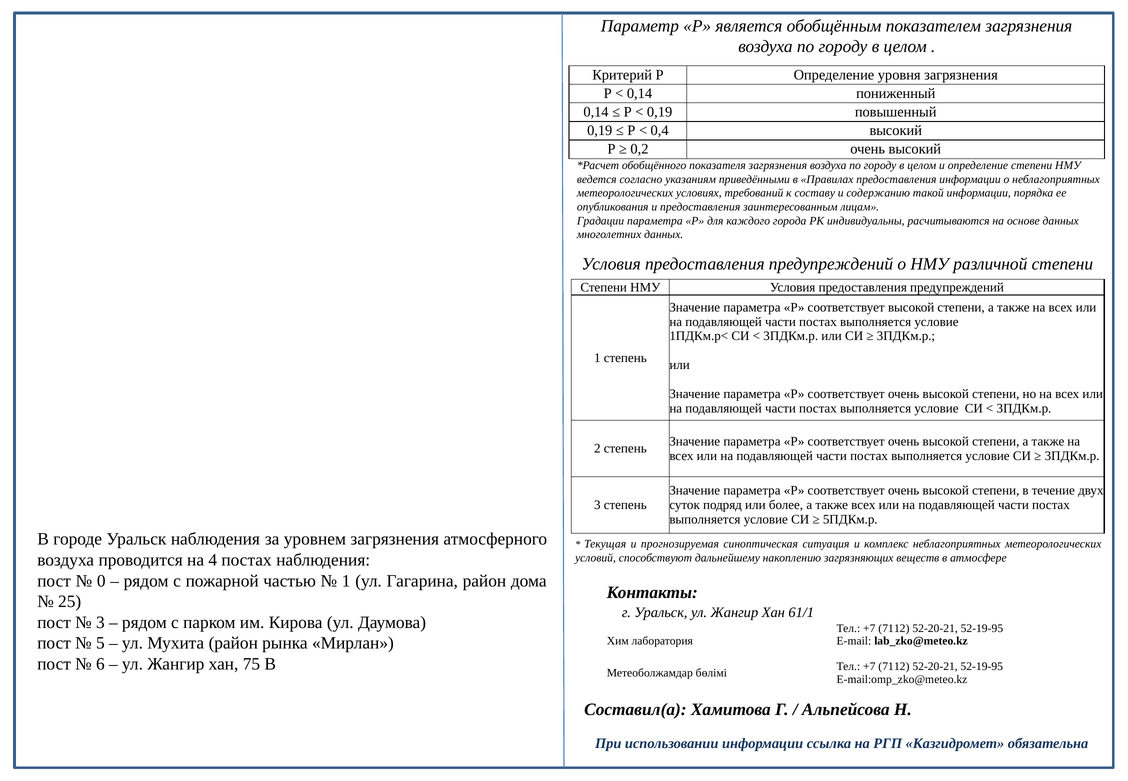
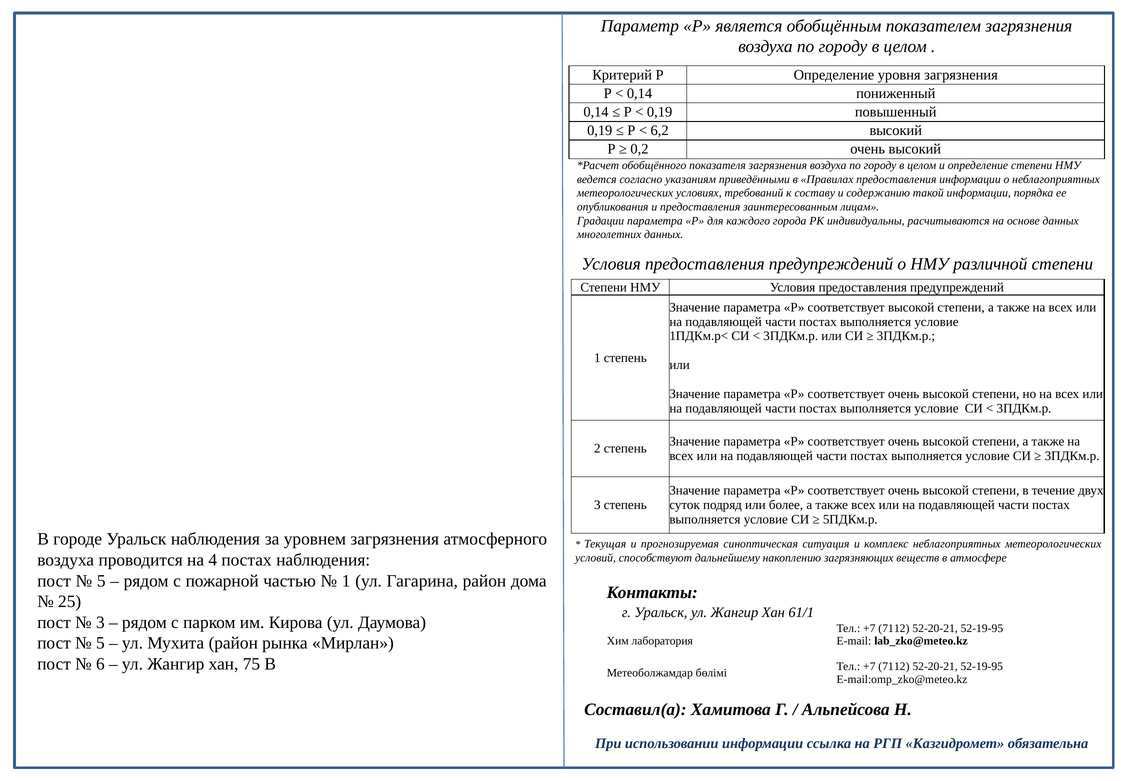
0,4: 0,4 -> 6,2 (660, 131)
0: 0 -> 5 (101, 581)
